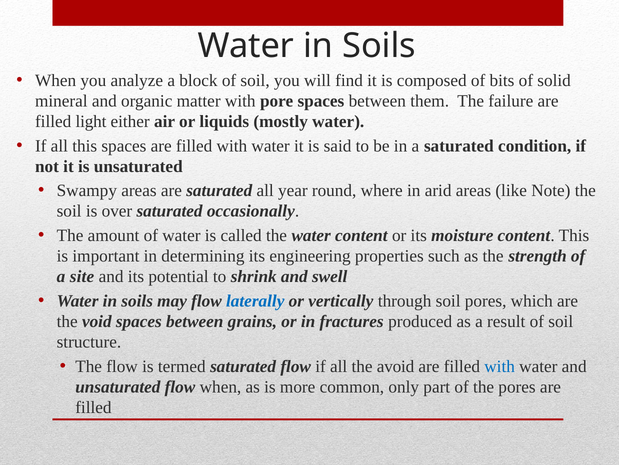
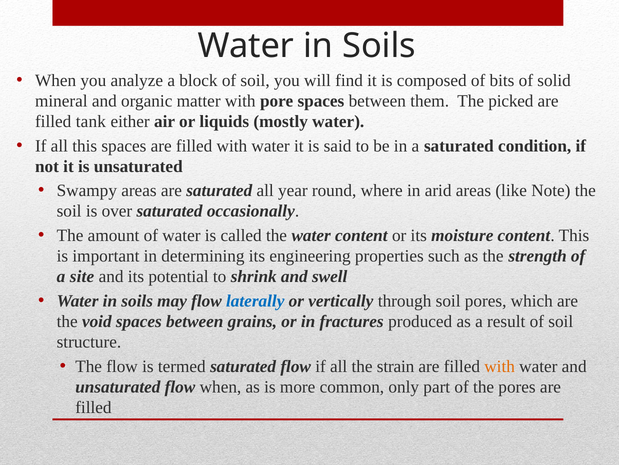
failure: failure -> picked (511, 101)
light: light -> tank (91, 122)
avoid: avoid -> strain (396, 366)
with colour: blue -> orange (500, 366)
